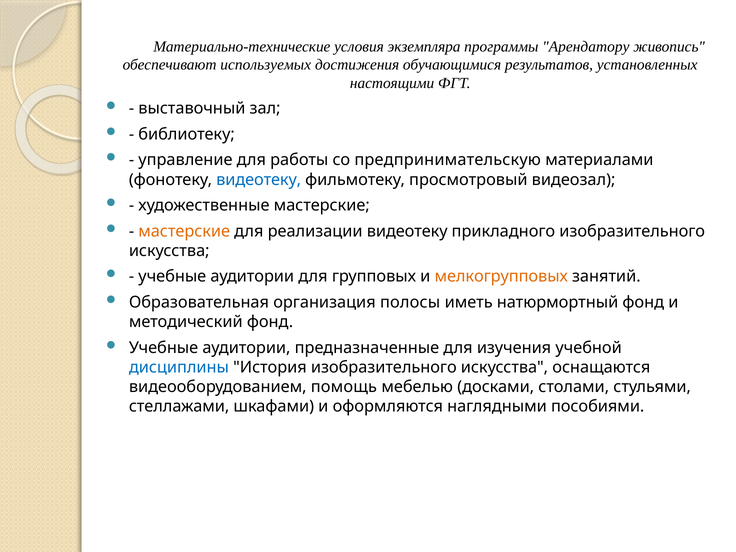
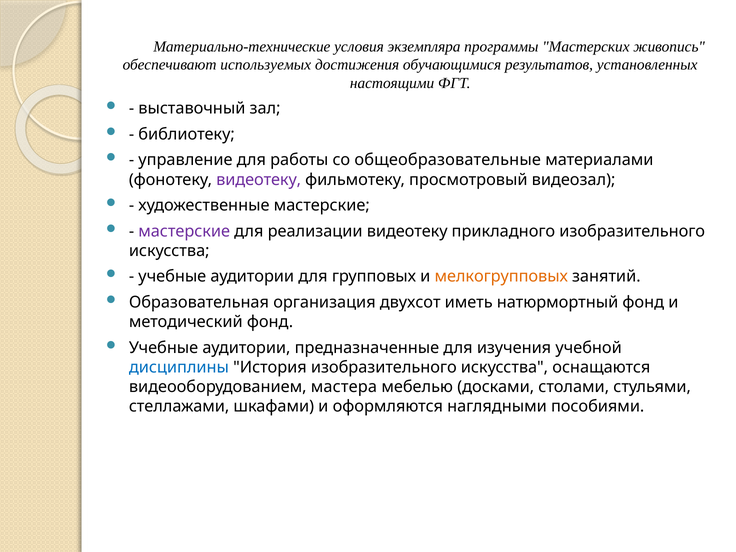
Арендатору: Арендатору -> Мастерских (586, 46)
предпринимательскую: предпринимательскую -> общеобразовательные (448, 160)
видеотеку colour: blue -> purple (259, 180)
мастерские colour: orange -> purple (184, 231)
полосы: полосы -> двухсот (410, 302)
помощь: помощь -> мастера (344, 387)
